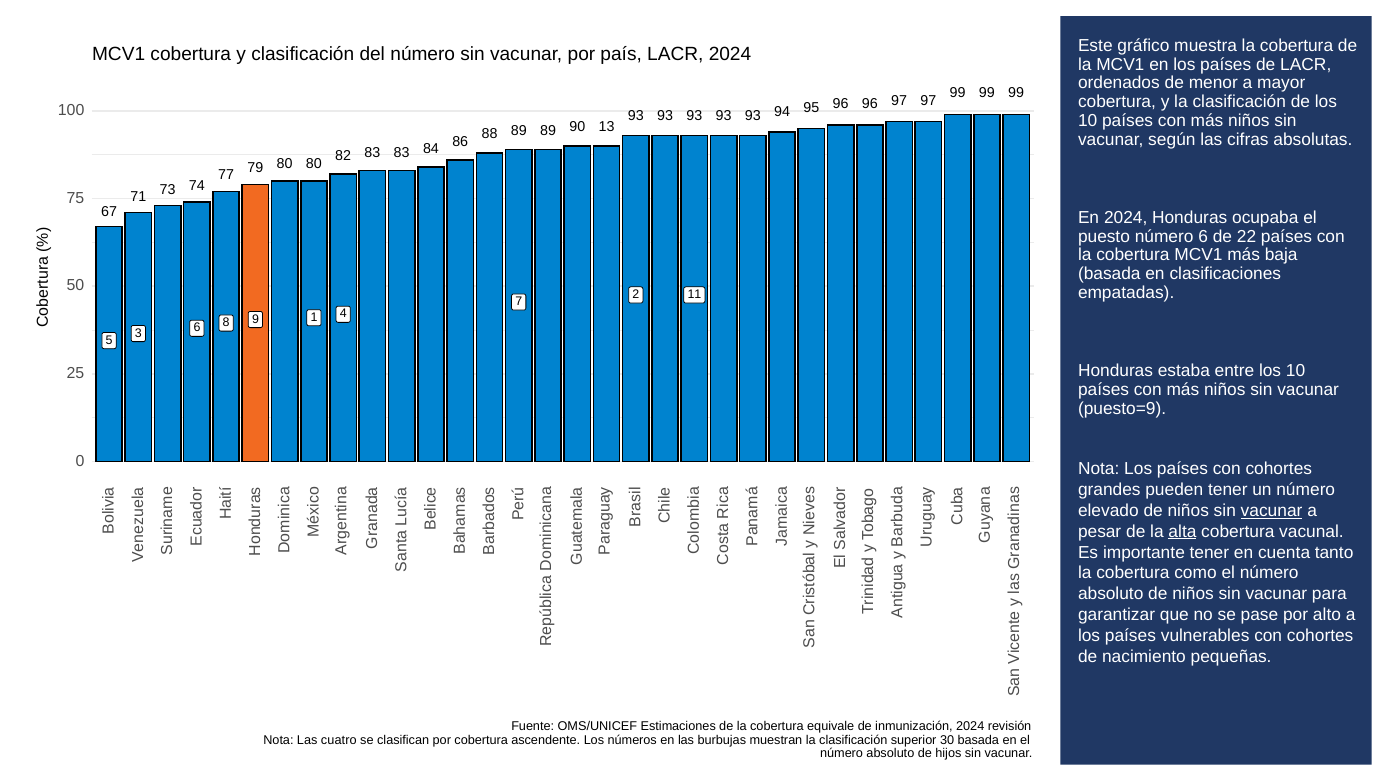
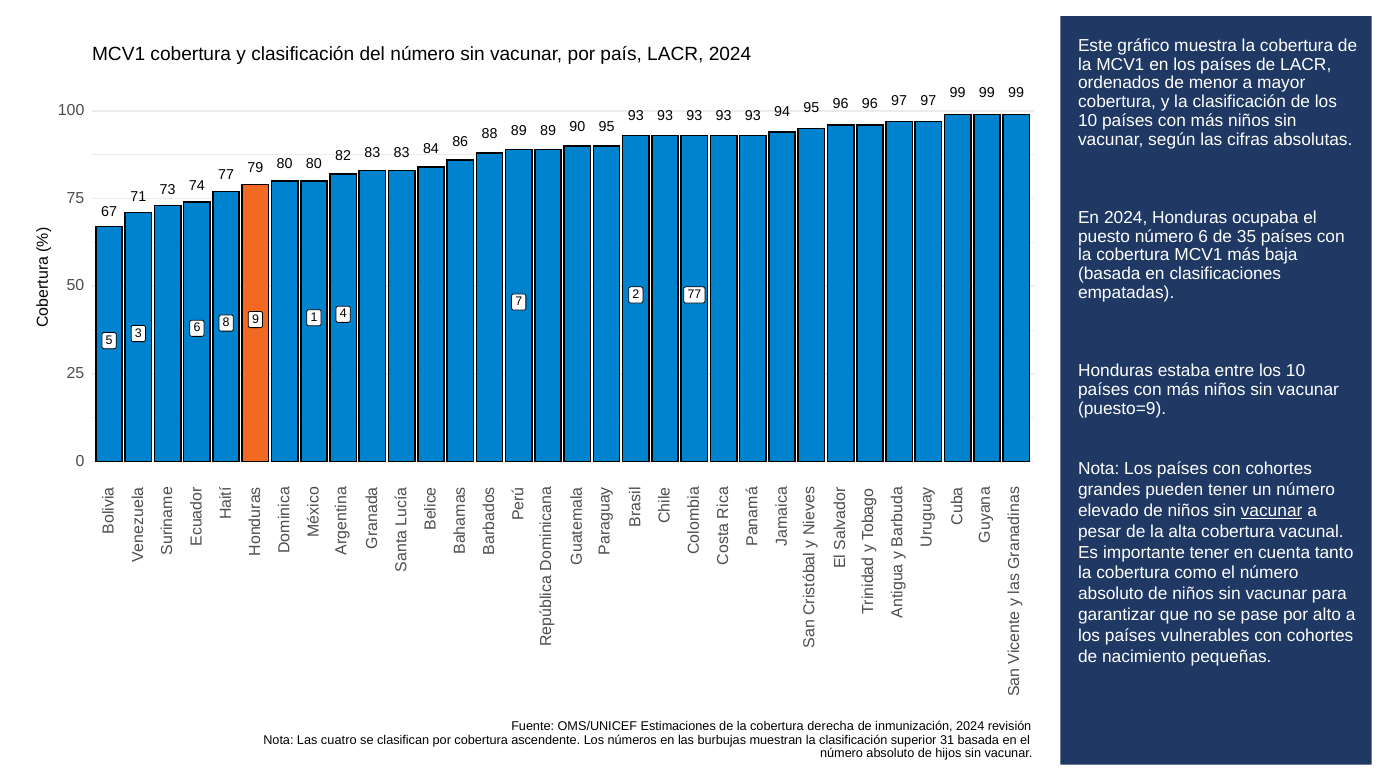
90 13: 13 -> 95 (607, 127)
22: 22 -> 35 (1247, 237)
2 11: 11 -> 77 (694, 295)
alta underline: present -> none (1182, 532)
equivale: equivale -> derecha (831, 727)
30: 30 -> 31 (947, 740)
